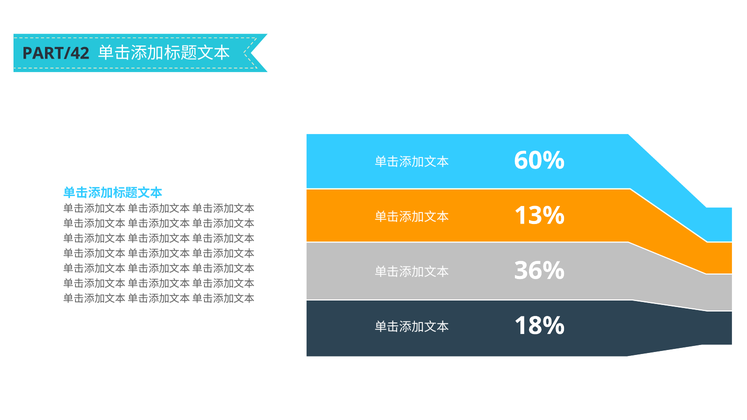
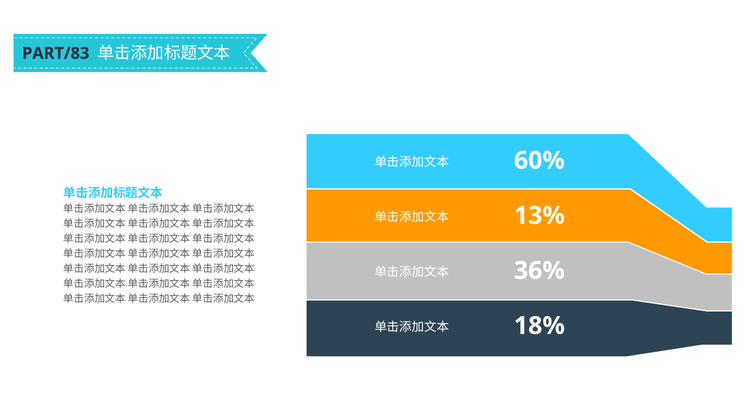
PART/42: PART/42 -> PART/83 (56, 53)
